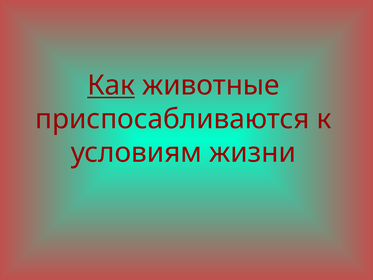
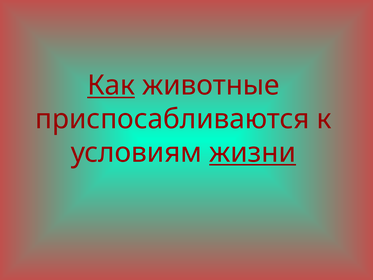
жизни underline: none -> present (253, 153)
